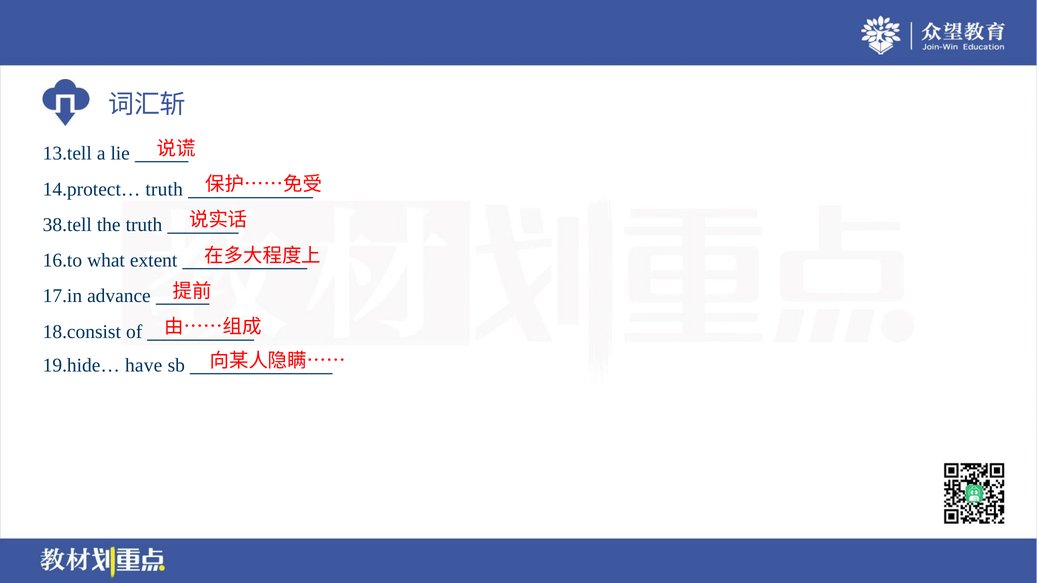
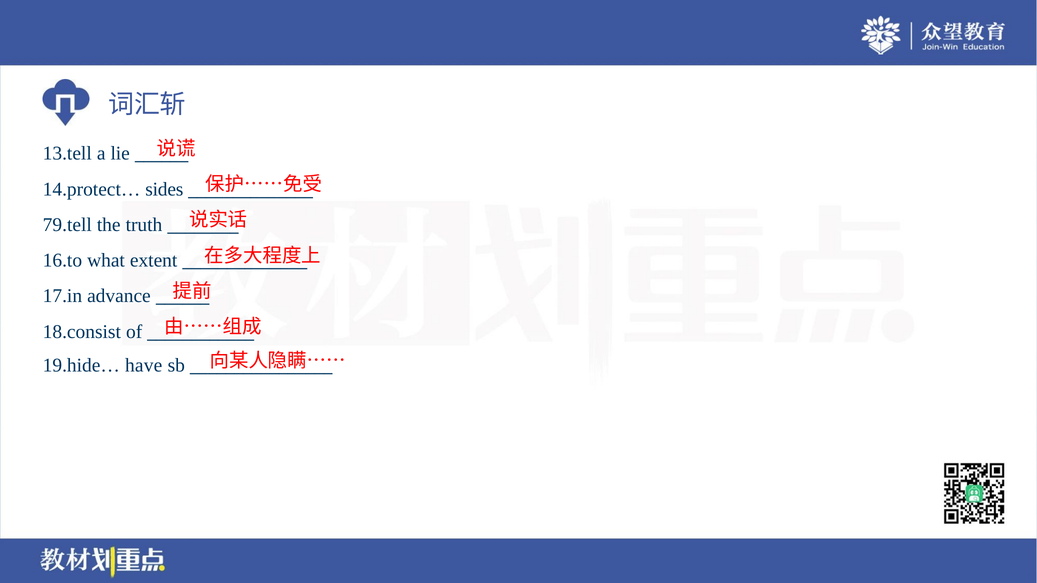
14.protect… truth: truth -> sides (164, 189)
38.tell: 38.tell -> 79.tell (67, 225)
